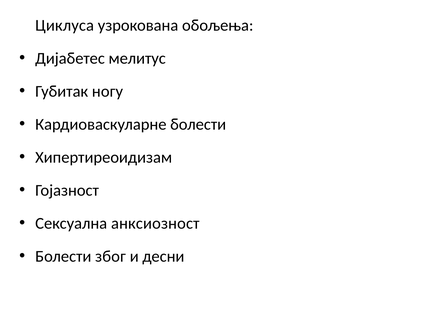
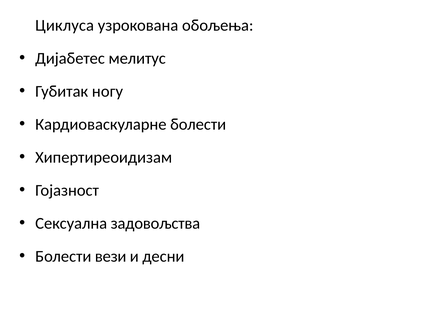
анксиозност: анксиозност -> задовољства (155, 224)
због: због -> вези (111, 257)
